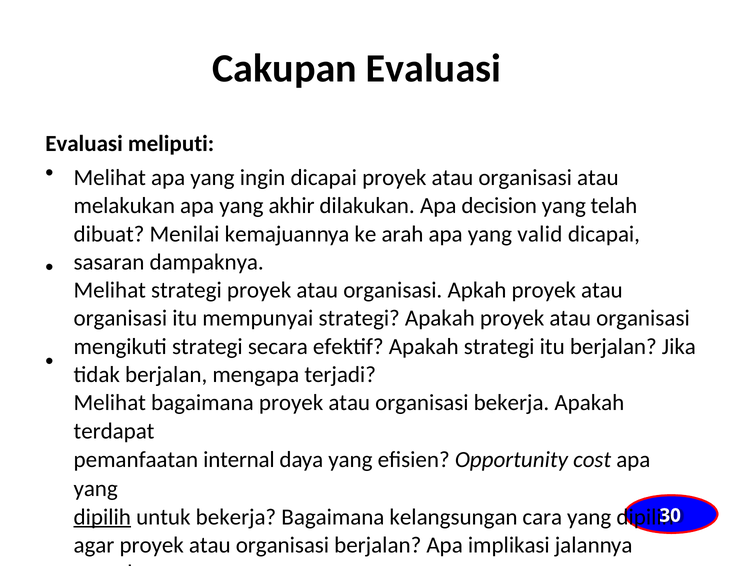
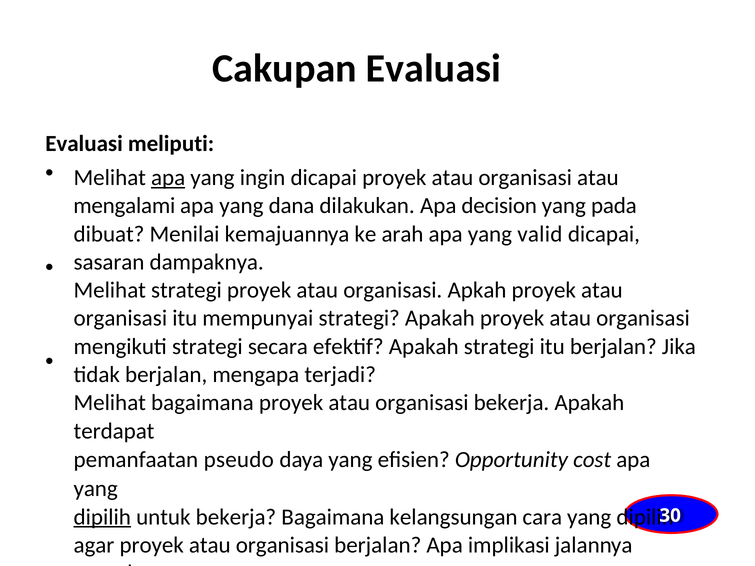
apa underline: none -> present (168, 178)
melakukan: melakukan -> mengalami (124, 206)
akhir: akhir -> dana (292, 206)
telah: telah -> pada (614, 206)
internal: internal -> pseudo (239, 460)
